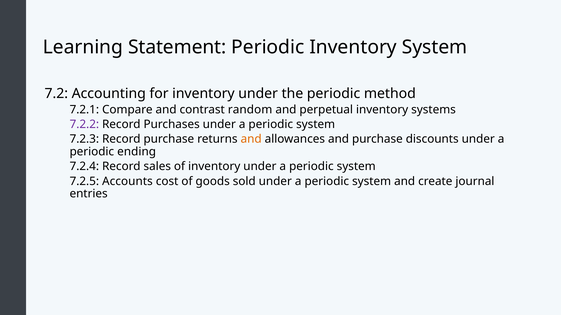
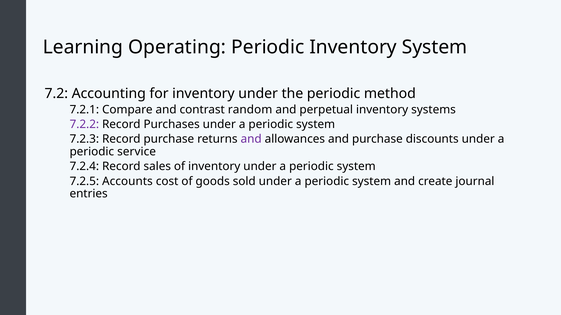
Statement: Statement -> Operating (177, 47)
and colour: orange -> purple (251, 139)
ending: ending -> service (137, 152)
